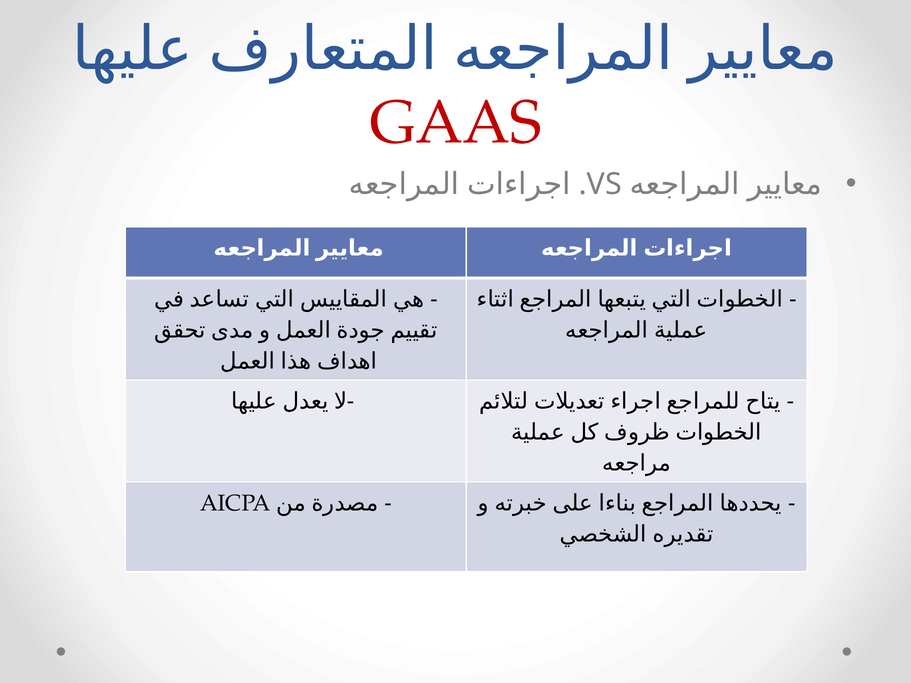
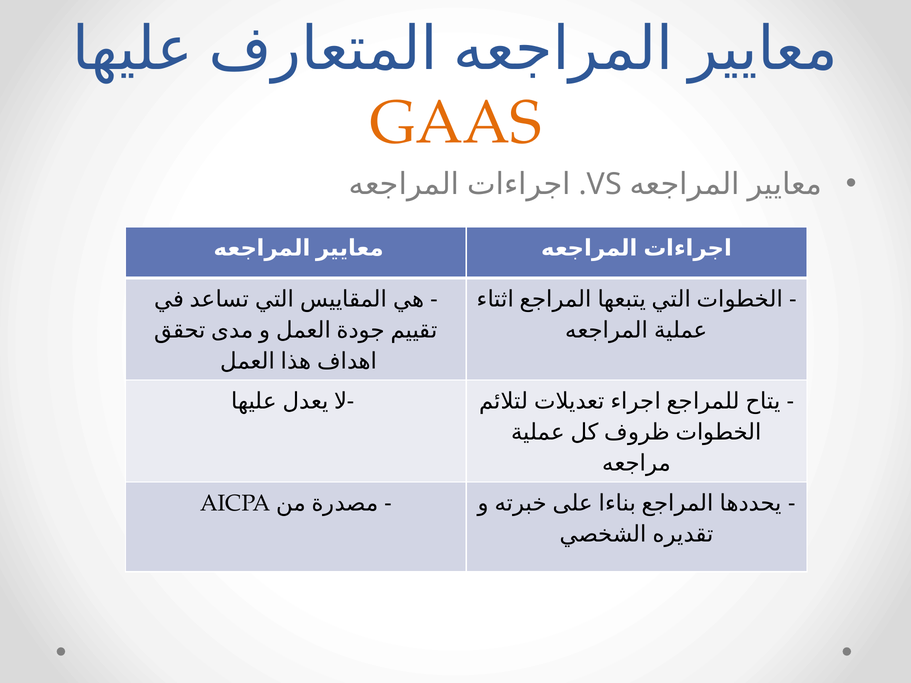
GAAS colour: red -> orange (456, 123)
